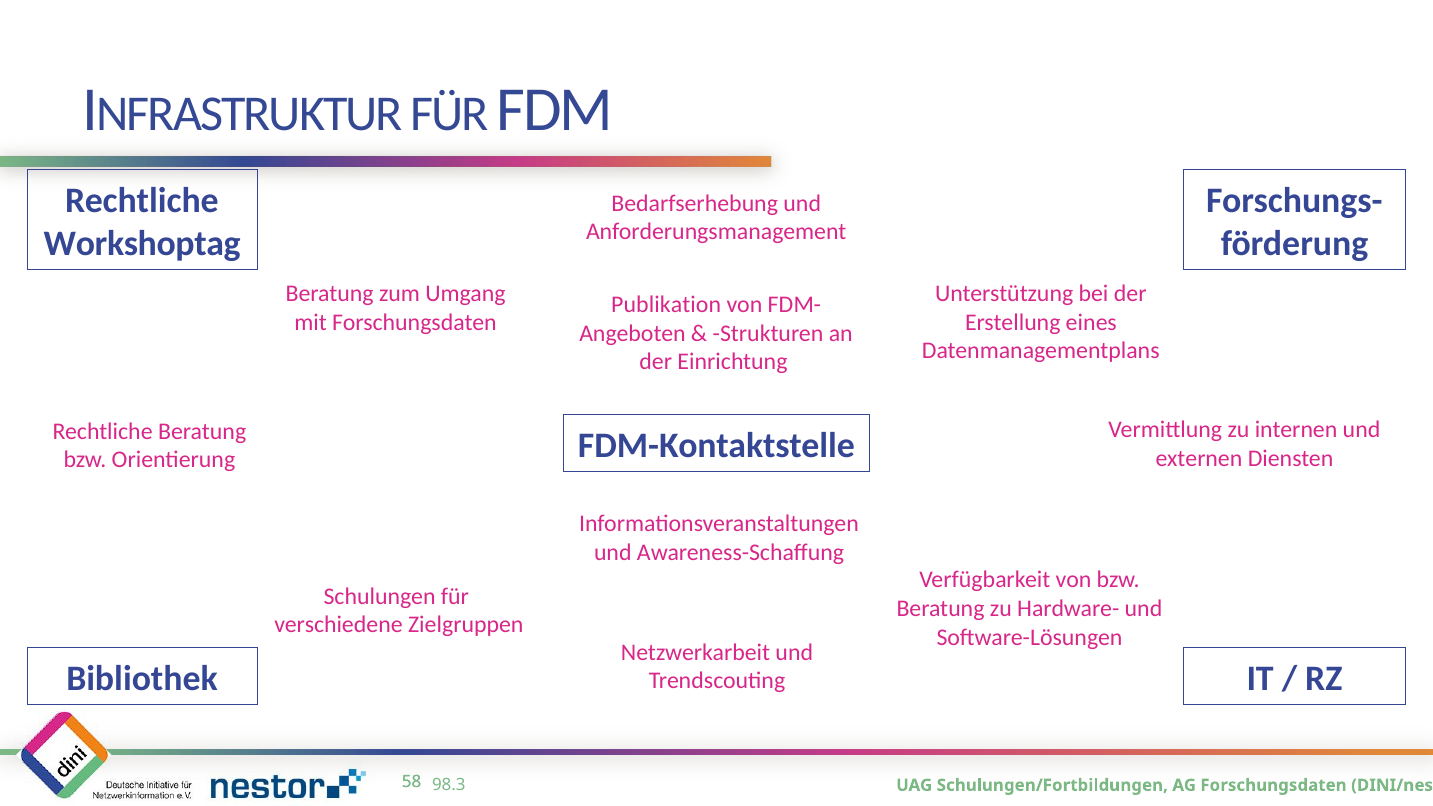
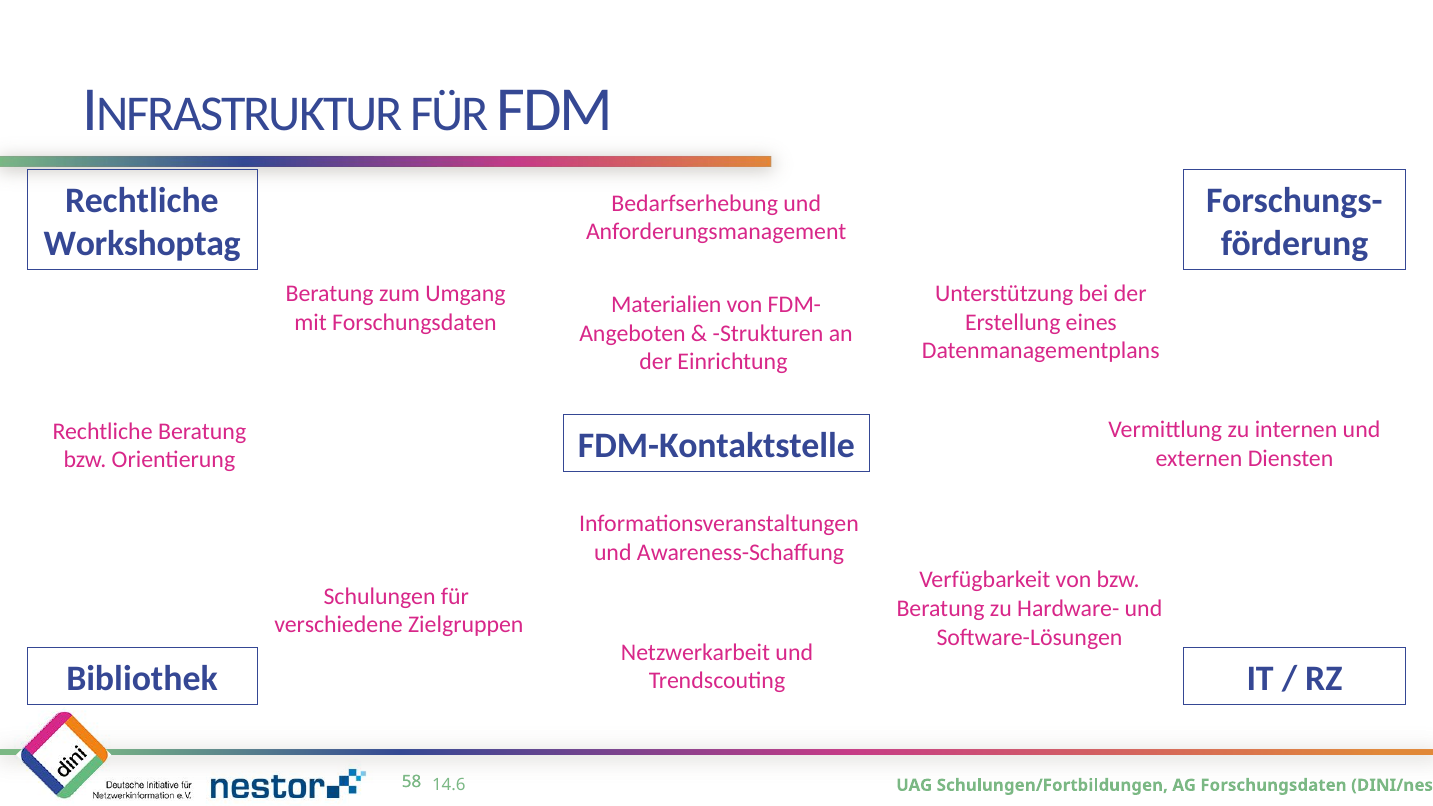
Publikation: Publikation -> Materialien (666, 305)
98.3: 98.3 -> 14.6 (449, 785)
